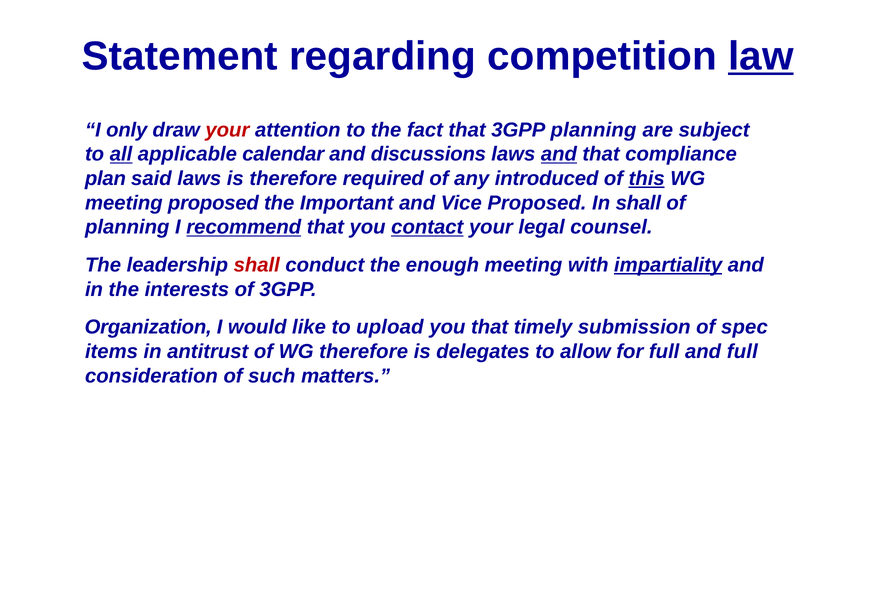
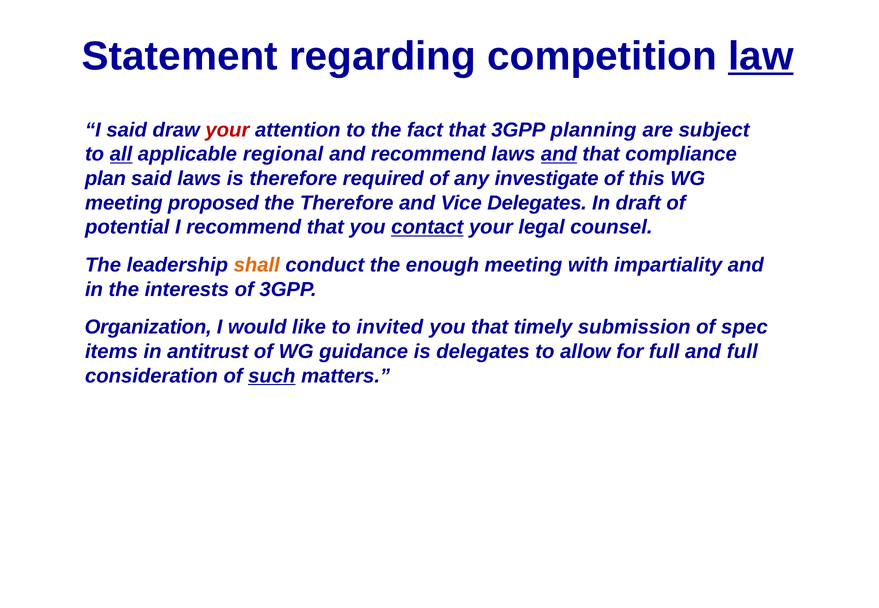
I only: only -> said (127, 130)
calendar: calendar -> regional (283, 154)
and discussions: discussions -> recommend (428, 154)
introduced: introduced -> investigate (547, 179)
this underline: present -> none (647, 179)
the Important: Important -> Therefore (347, 203)
Vice Proposed: Proposed -> Delegates (537, 203)
In shall: shall -> draft (638, 203)
planning: planning -> potential (127, 227)
recommend underline: present -> none (244, 227)
shall colour: red -> orange (257, 265)
impartiality underline: present -> none (668, 265)
upload: upload -> invited (390, 327)
WG therefore: therefore -> guidance (364, 352)
such underline: none -> present (272, 376)
